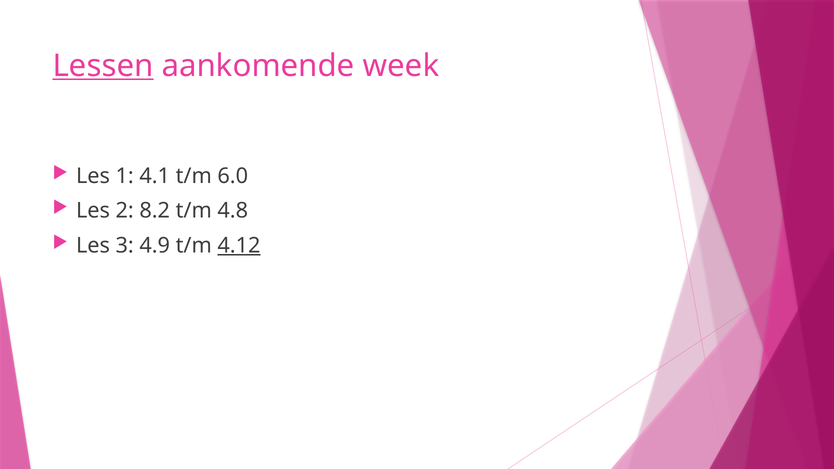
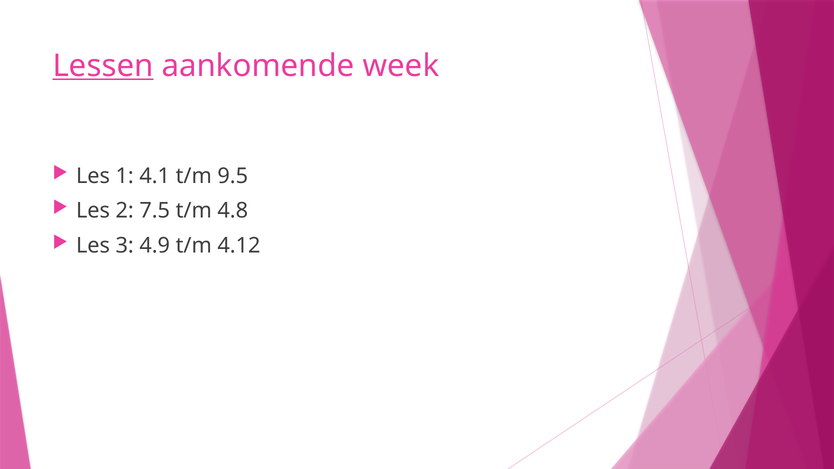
6.0: 6.0 -> 9.5 (233, 176)
8.2: 8.2 -> 7.5 (155, 211)
4.12 underline: present -> none (239, 246)
